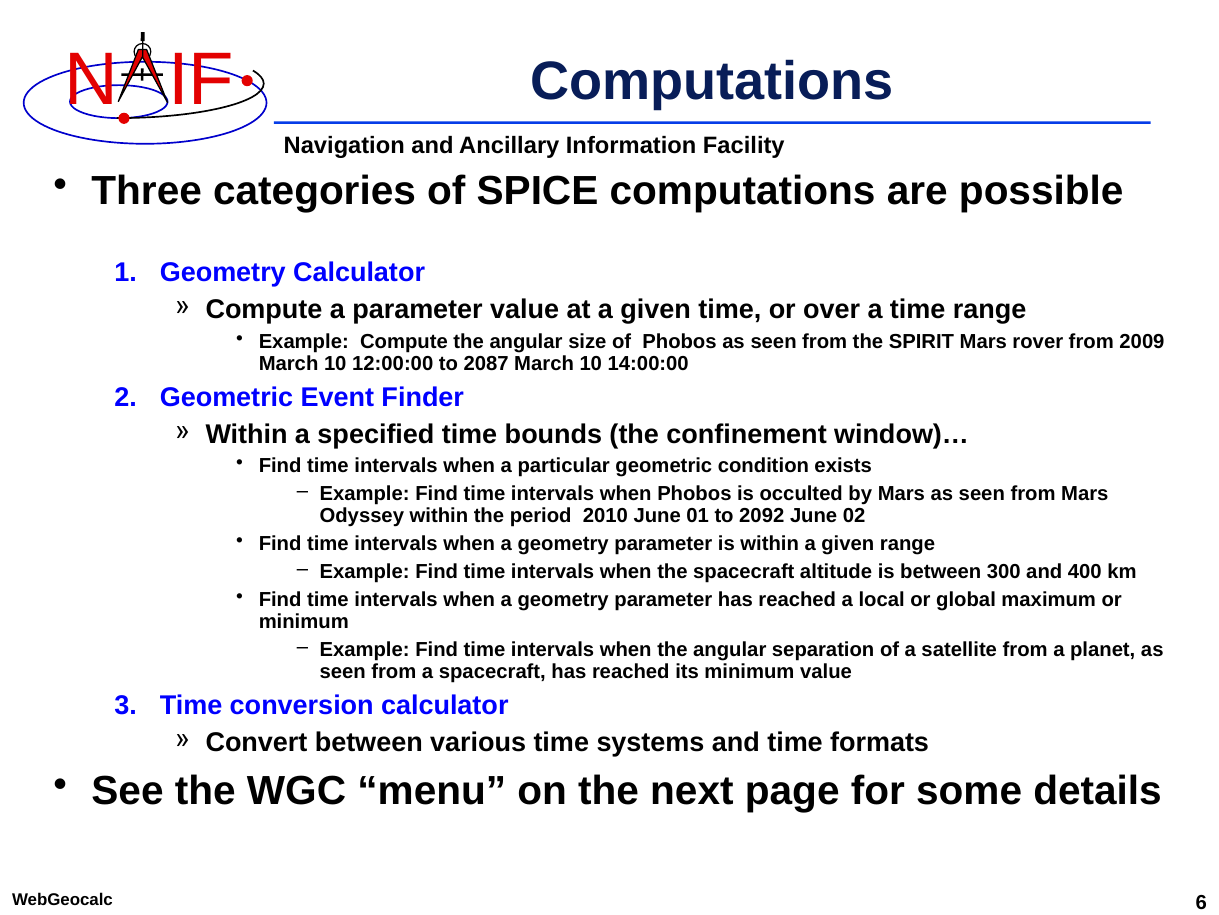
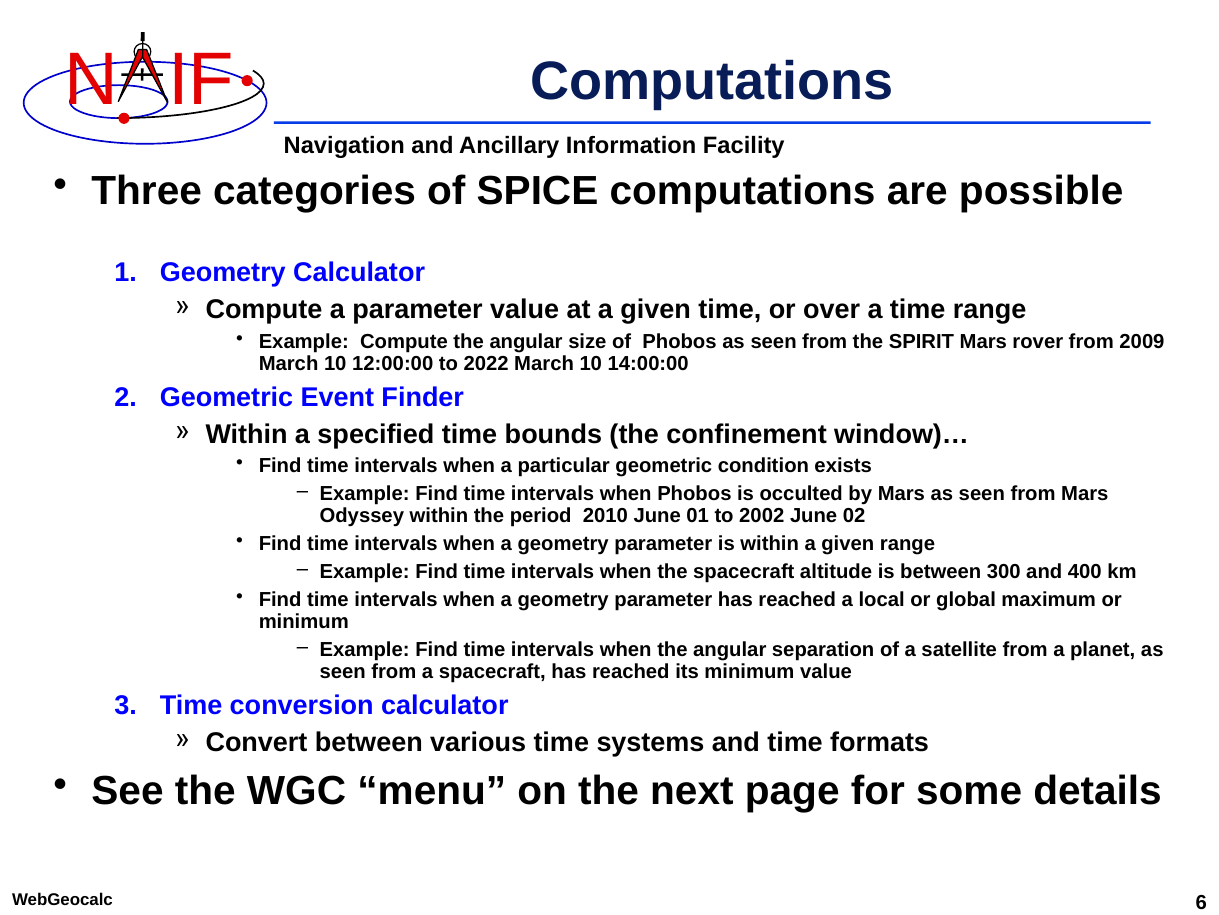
2087: 2087 -> 2022 (486, 364)
2092: 2092 -> 2002 (762, 516)
